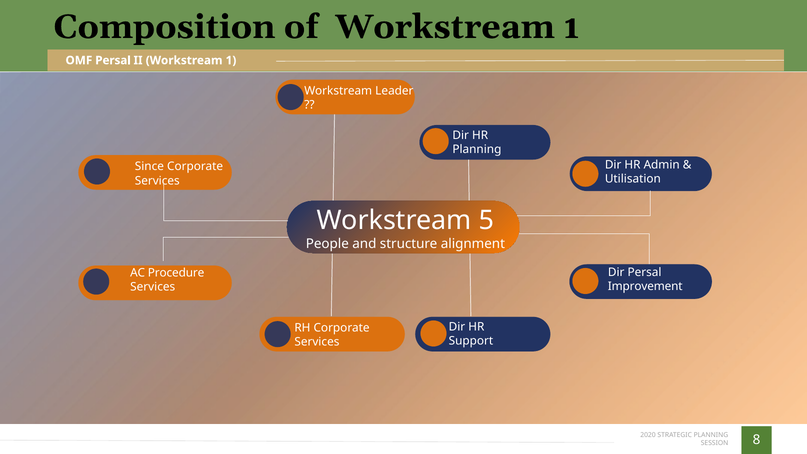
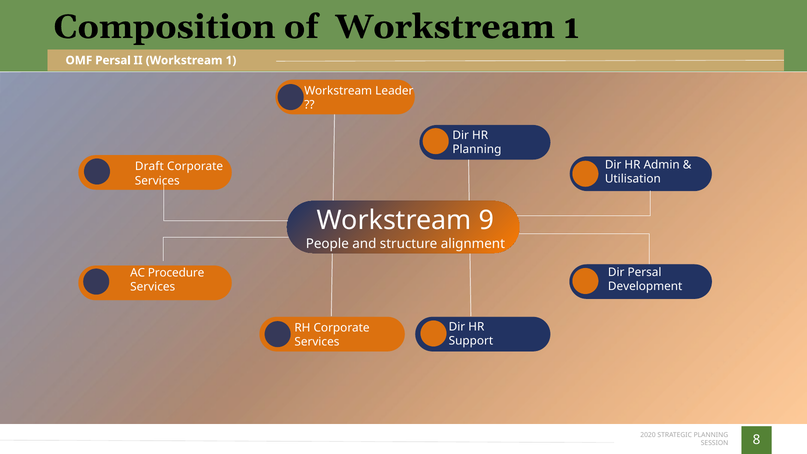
Since: Since -> Draft (149, 167)
5: 5 -> 9 (486, 220)
Improvement: Improvement -> Development (645, 286)
